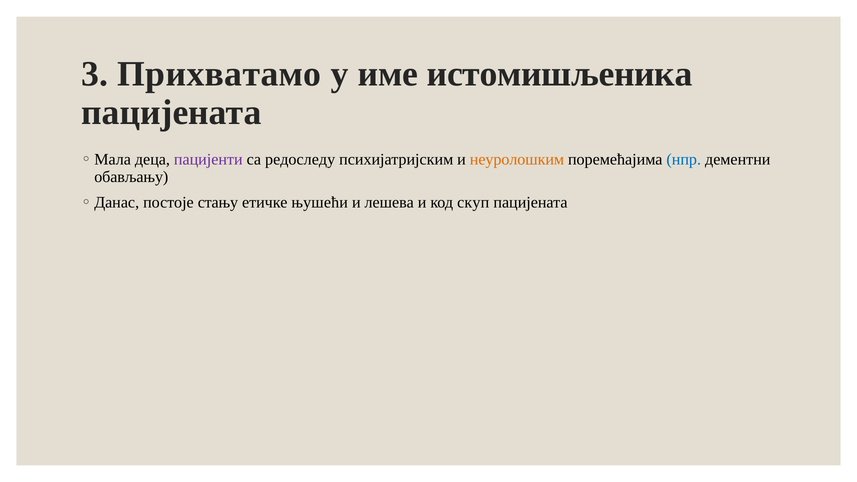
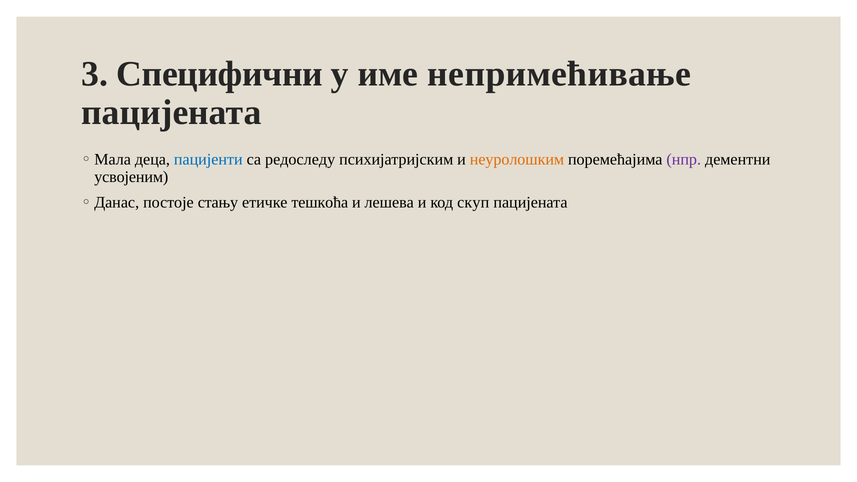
Прихватамо: Прихватамо -> Специфични (220, 74)
истомишљеника: истомишљеника -> непримећивање (559, 74)
пацијенти colour: purple -> blue (208, 160)
нпр colour: blue -> purple (684, 160)
обављању: обављању -> усвојеним (131, 177)
њушећи: њушећи -> тешкоћа (320, 202)
